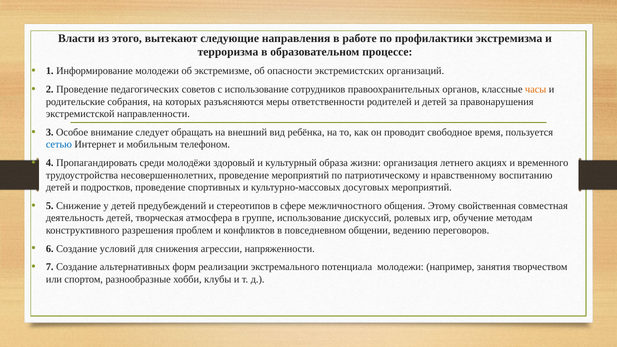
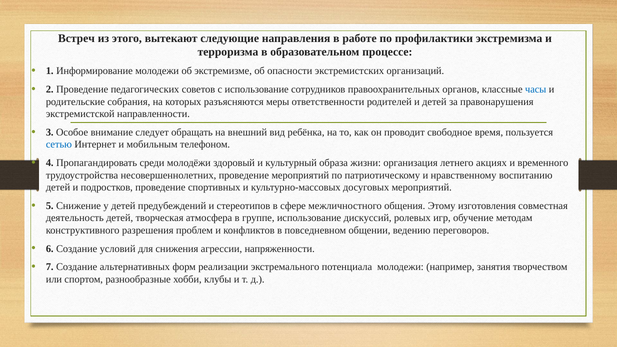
Власти: Власти -> Встреч (76, 38)
часы colour: orange -> blue (536, 89)
свойственная: свойственная -> изготовления (487, 206)
